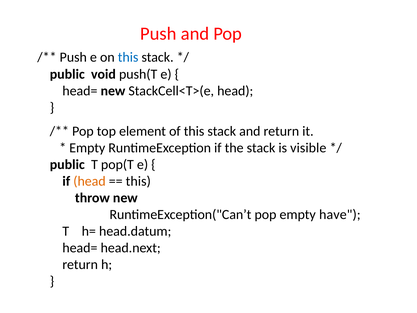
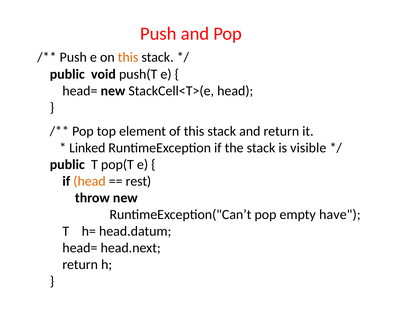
this colour: blue -> orange (128, 57)
Empty: Empty -> Linked (87, 148)
this: this -> rest (138, 181)
